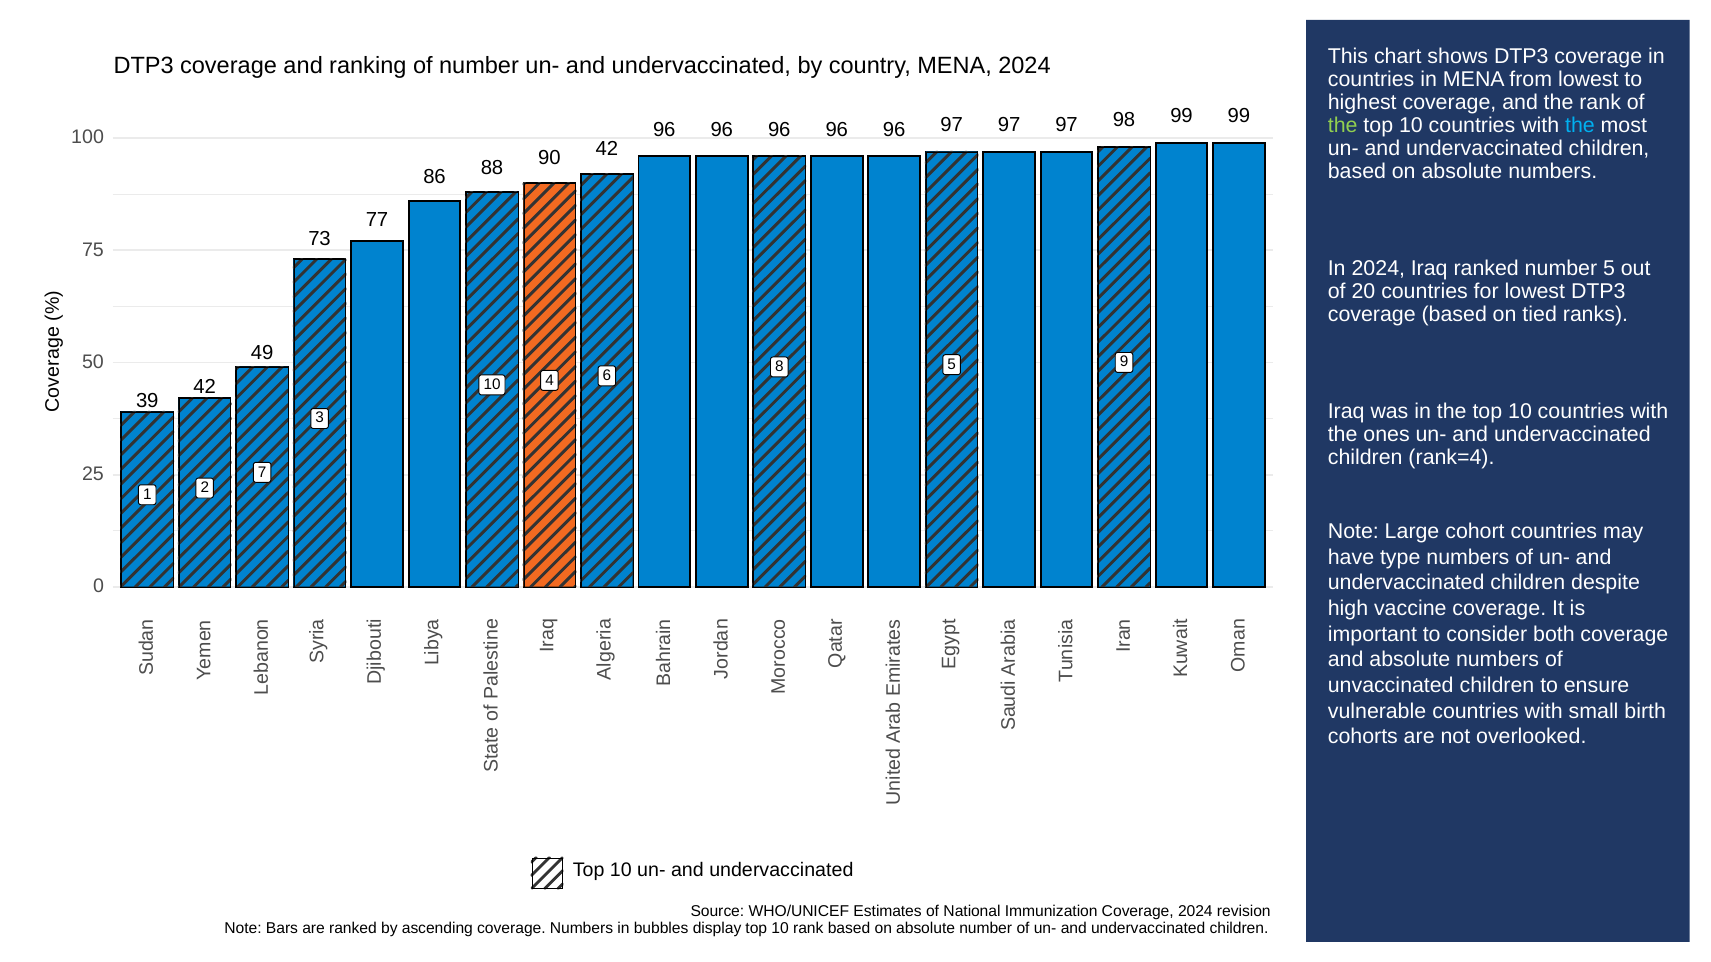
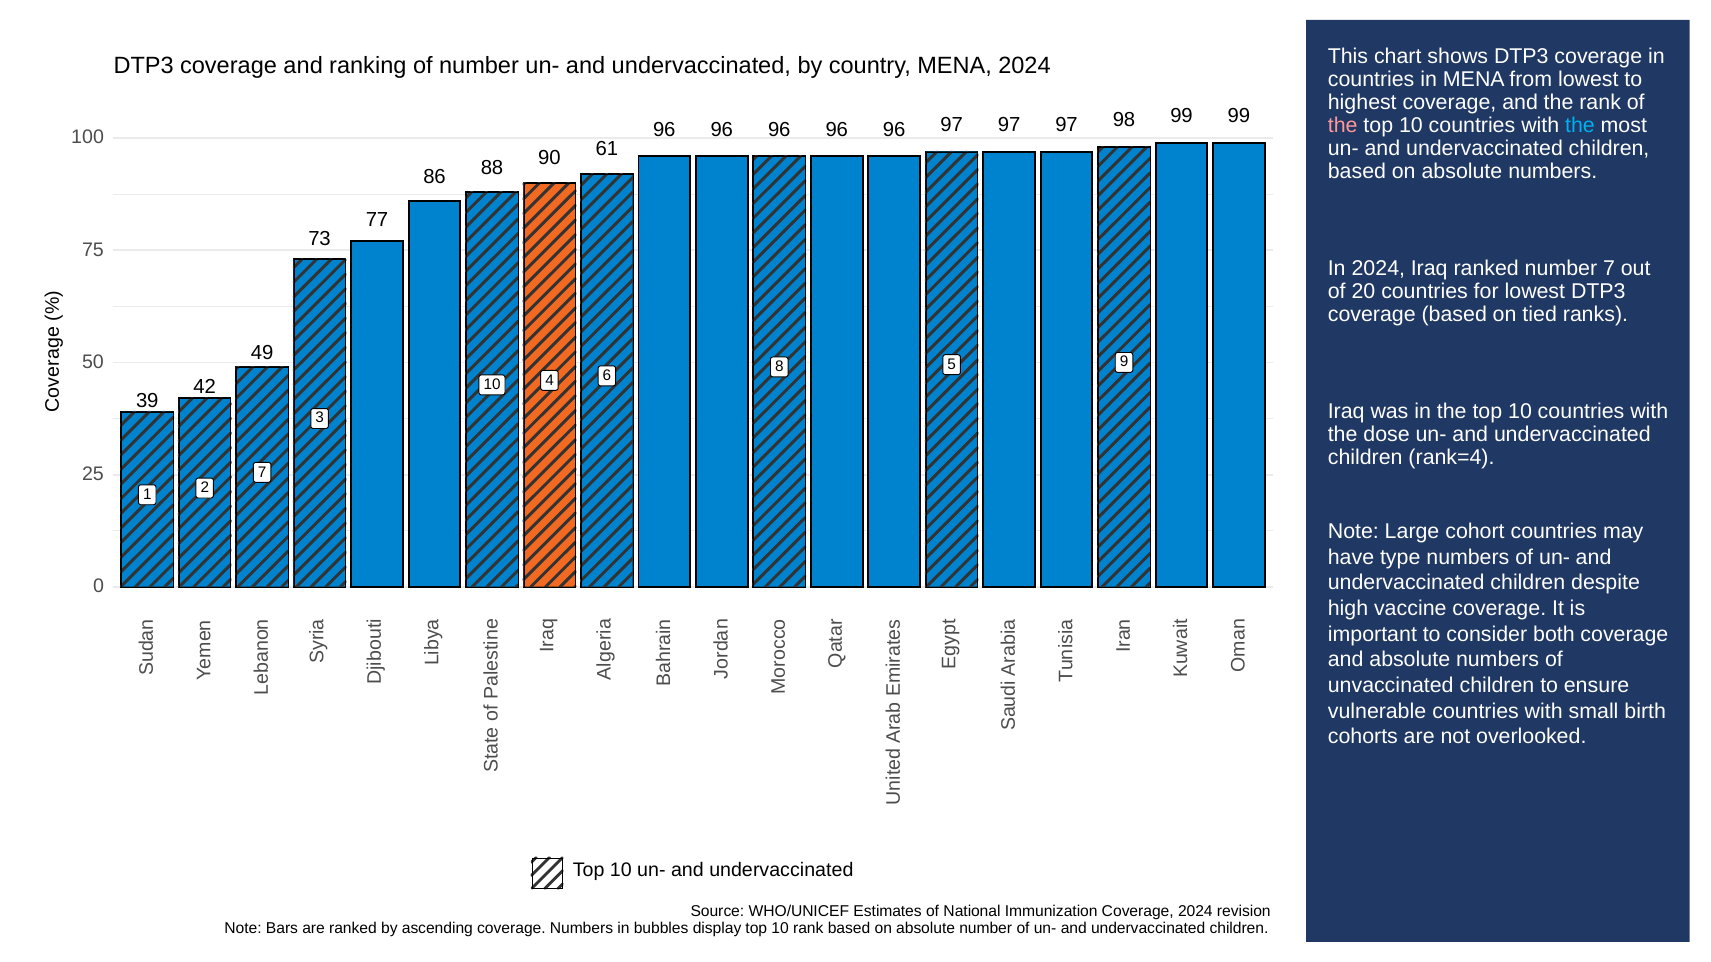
the colour: light green -> pink (1343, 126)
90 42: 42 -> 61 (607, 149)
number 5: 5 -> 7 (1609, 268)
ones: ones -> dose (1387, 434)
